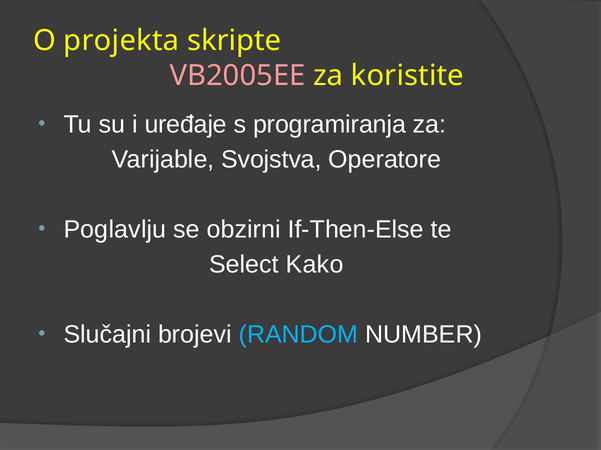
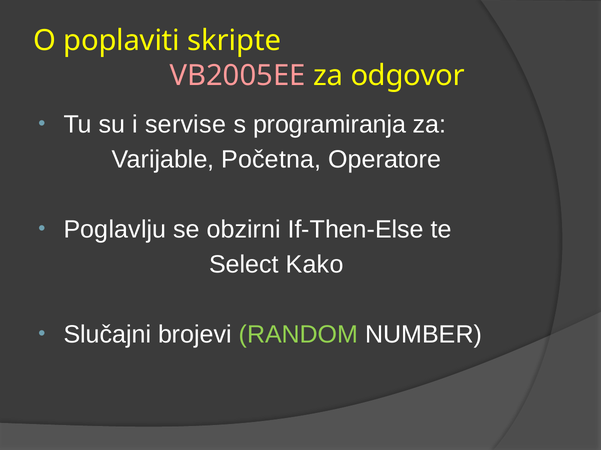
projekta: projekta -> poplaviti (122, 41)
koristite: koristite -> odgovor (408, 76)
uređaje: uređaje -> servise (186, 125)
Svojstva: Svojstva -> Početna (271, 160)
RANDOM colour: light blue -> light green (298, 335)
